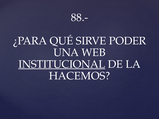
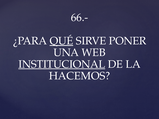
88.-: 88.- -> 66.- (80, 18)
QUÉ underline: none -> present (61, 41)
PODER: PODER -> PONER (128, 41)
